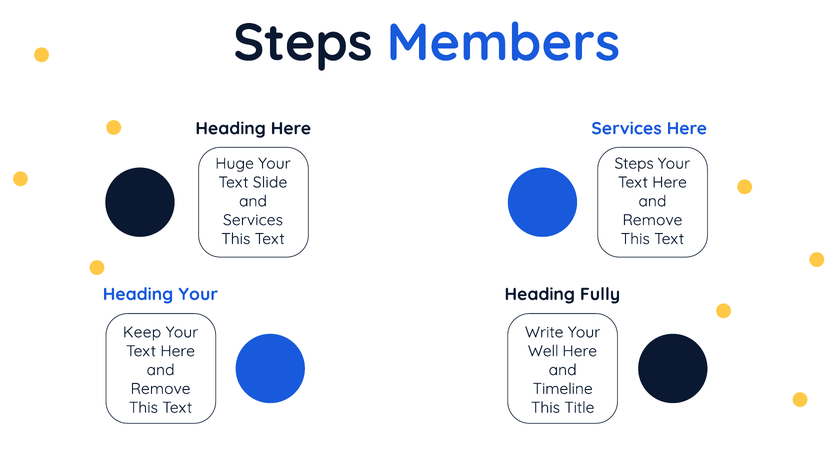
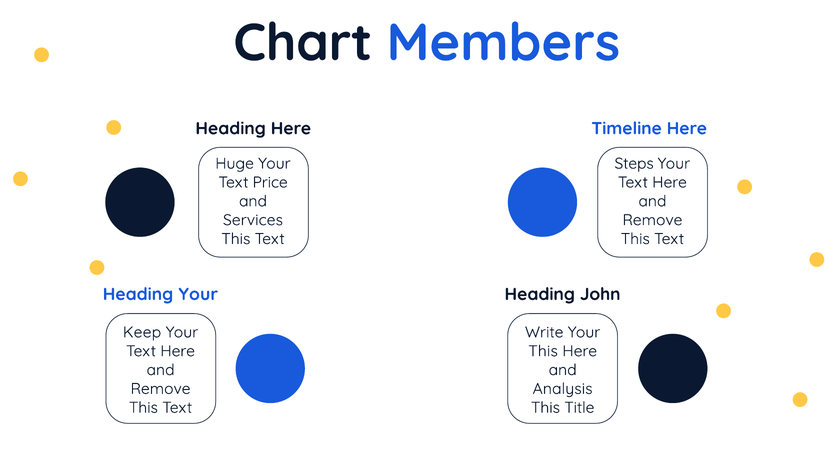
Steps: Steps -> Chart (303, 43)
Here Services: Services -> Timeline (627, 128)
Slide: Slide -> Price (270, 182)
Fully: Fully -> John (600, 294)
Well: Well -> This (543, 351)
Timeline: Timeline -> Analysis (563, 389)
